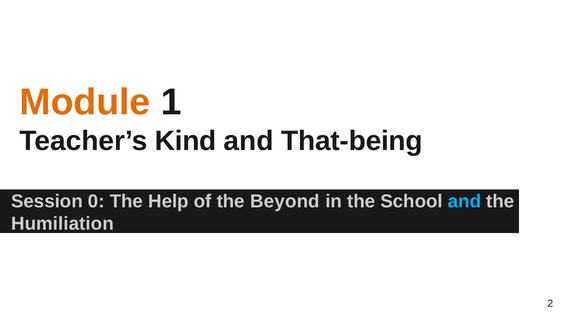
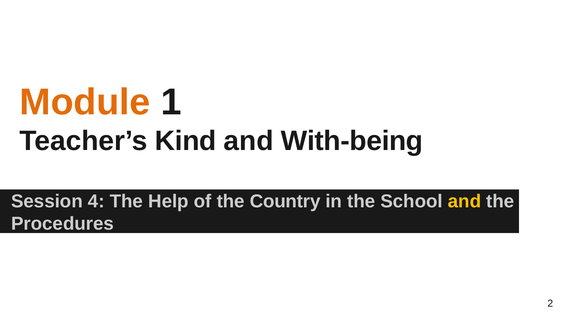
That-being: That-being -> With-being (352, 141)
0: 0 -> 4 (96, 202)
Beyond: Beyond -> Country (285, 202)
and colour: light blue -> yellow (464, 202)
Humiliation: Humiliation -> Procedures (63, 224)
